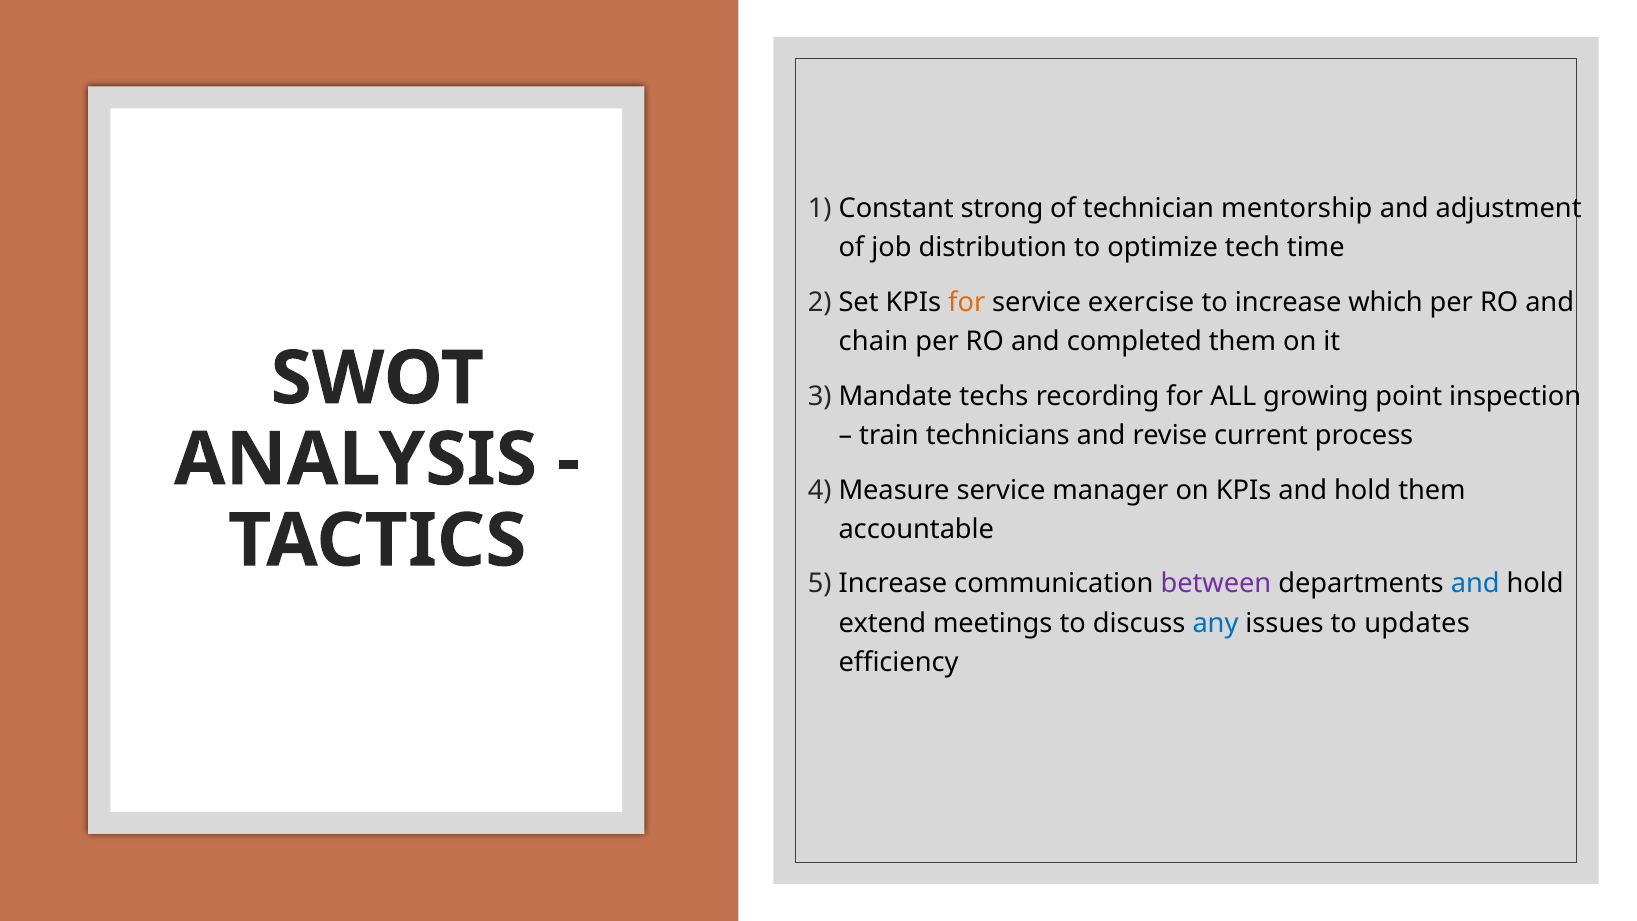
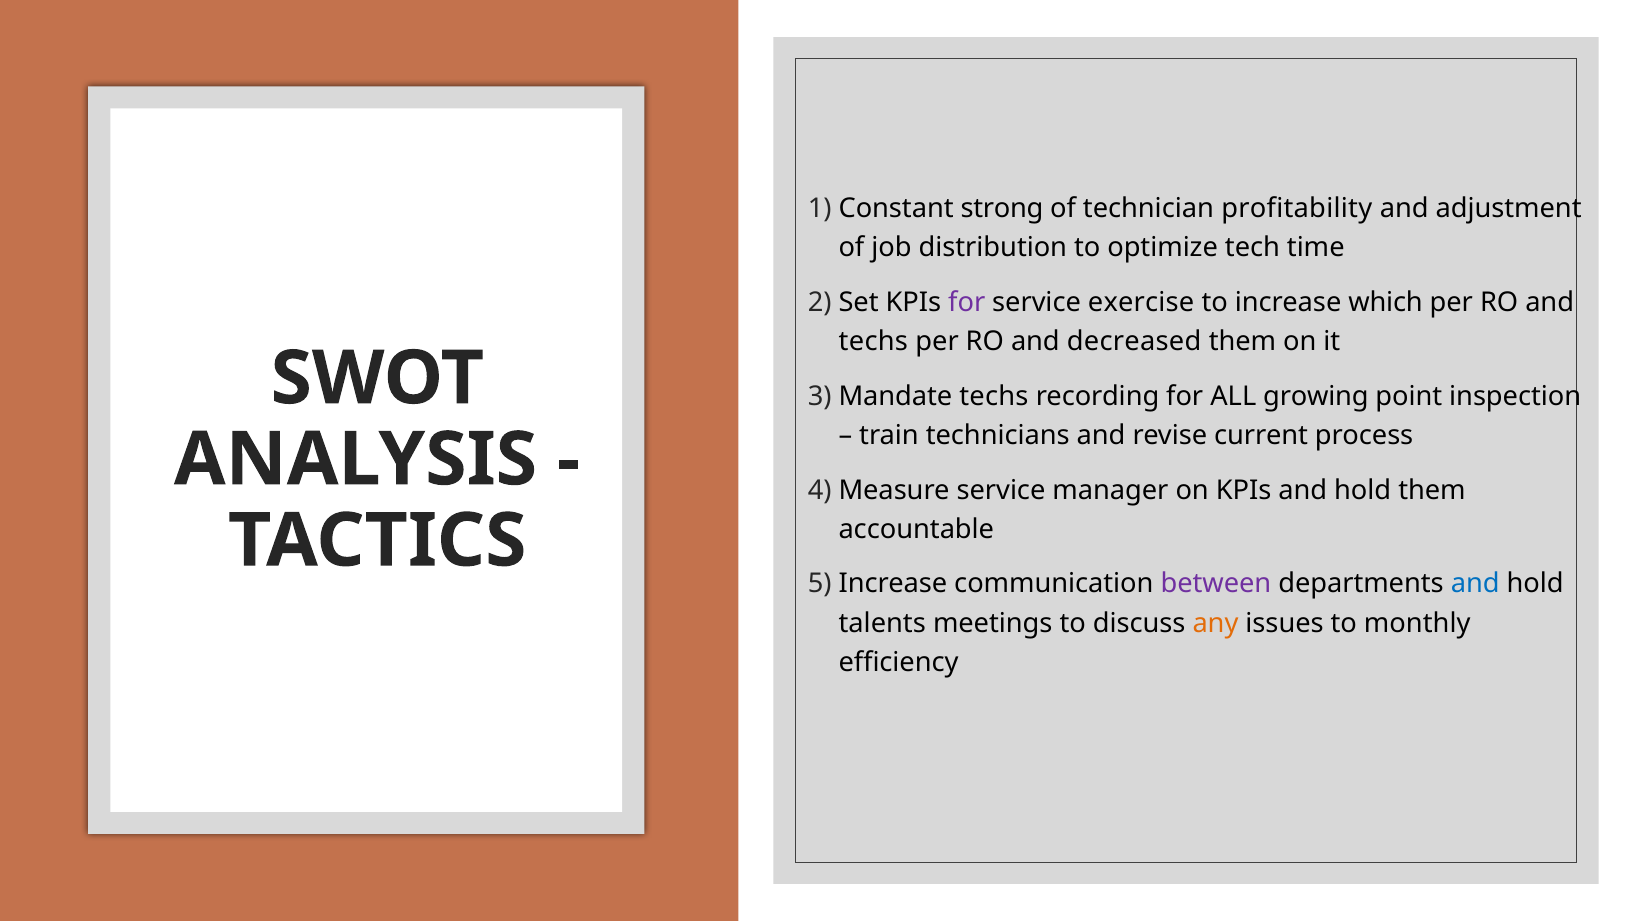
mentorship: mentorship -> profitability (1297, 209)
for colour: orange -> purple (967, 302)
chain: chain -> techs (873, 342)
completed: completed -> decreased (1134, 342)
extend: extend -> talents (882, 623)
any colour: blue -> orange (1215, 623)
updates: updates -> monthly (1417, 623)
